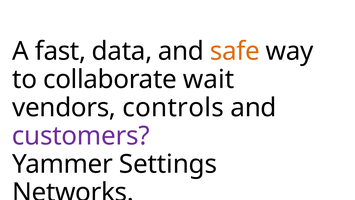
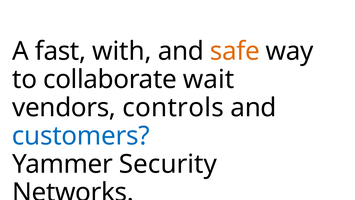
data: data -> with (122, 51)
customers colour: purple -> blue (81, 136)
Settings: Settings -> Security (168, 164)
